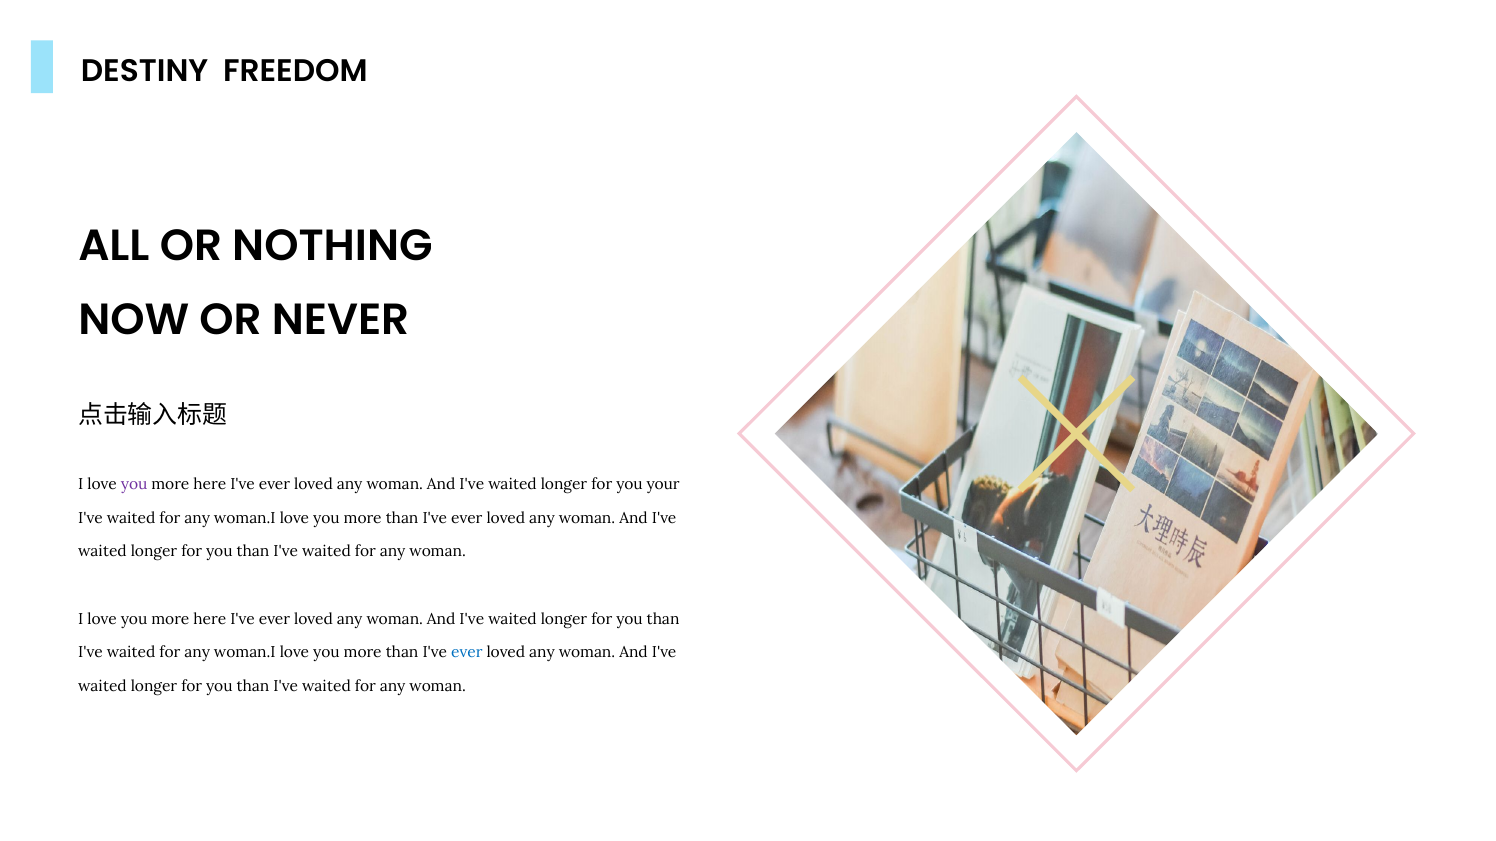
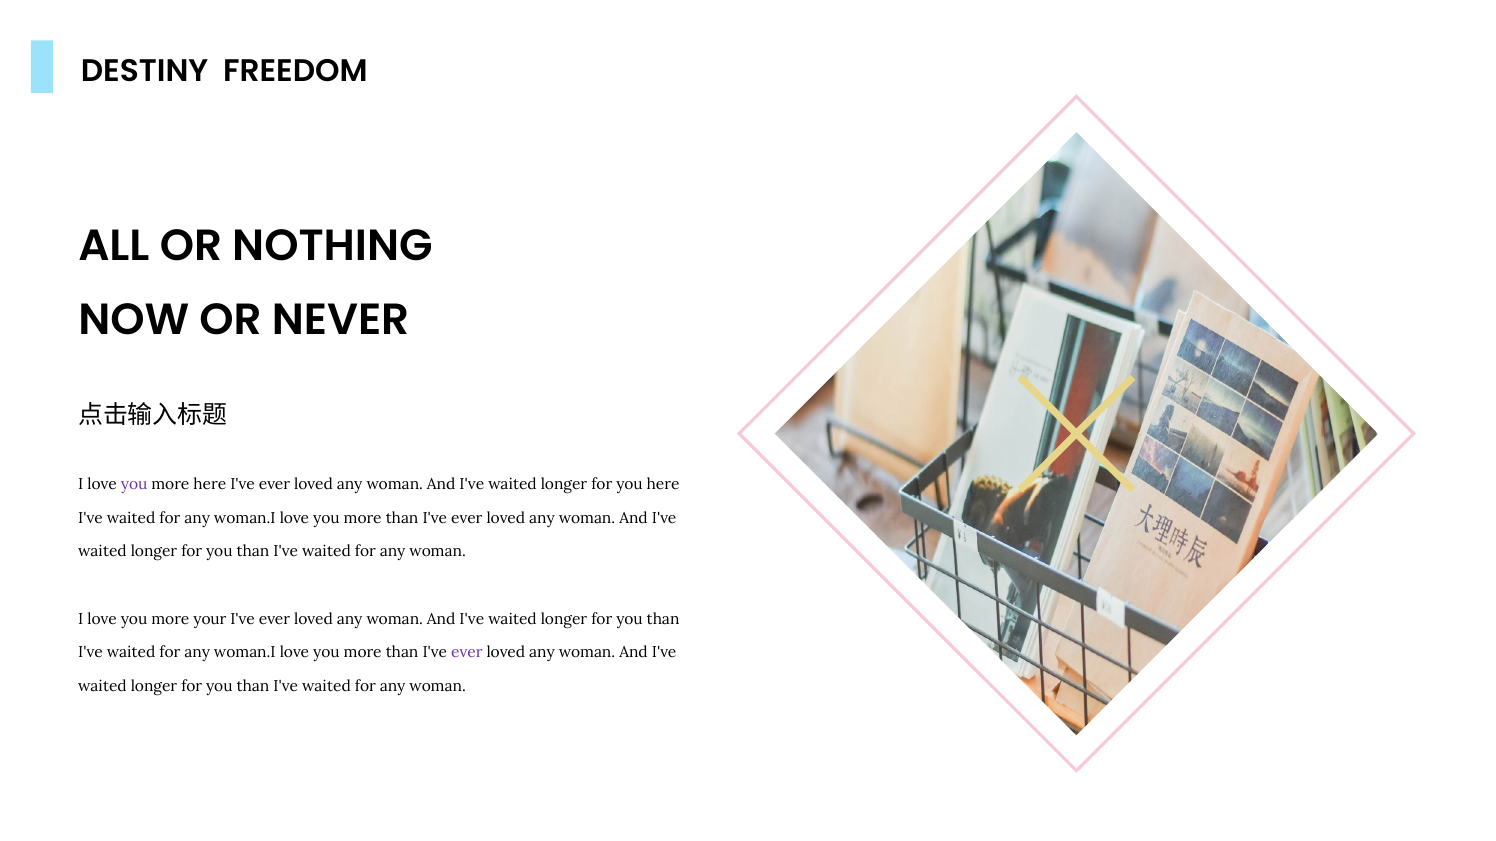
you your: your -> here (663, 485)
here: here -> your (210, 619)
ever colour: blue -> purple (467, 653)
